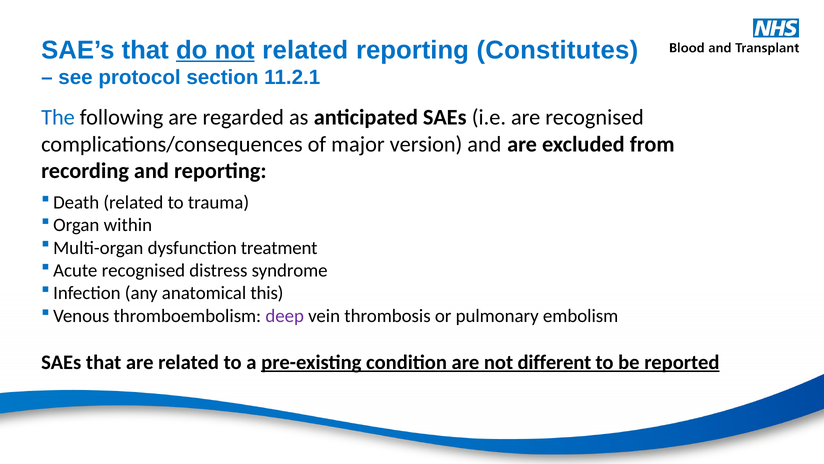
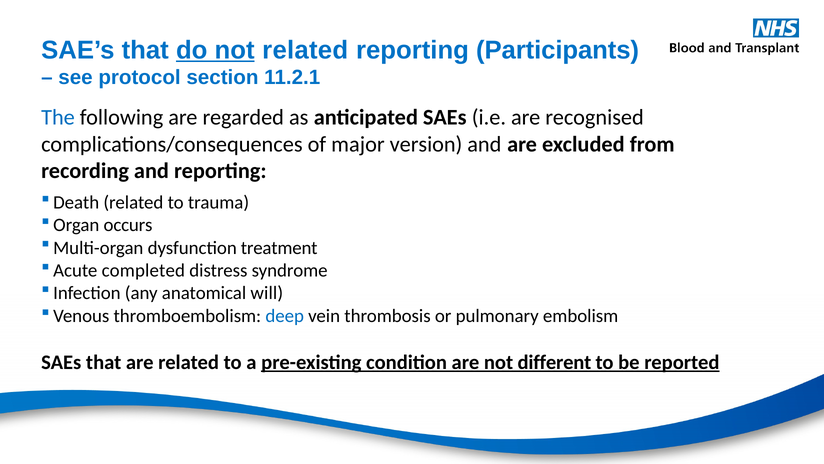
Constitutes: Constitutes -> Participants (558, 50)
within: within -> occurs (128, 225)
Acute recognised: recognised -> completed (143, 270)
this: this -> will (267, 293)
deep colour: purple -> blue (285, 315)
